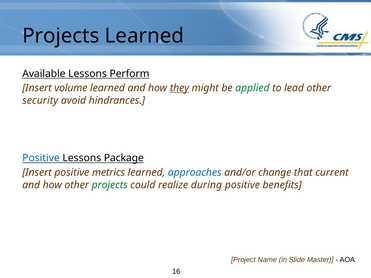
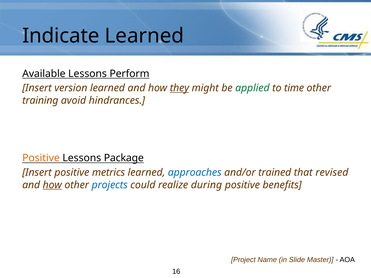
Projects: Projects -> Indicate (61, 36)
volume: volume -> version (71, 88)
lead: lead -> time (294, 88)
security: security -> training (40, 100)
Positive colour: blue -> orange (41, 158)
change: change -> trained (275, 173)
current: current -> revised (332, 173)
how underline: none -> present (52, 185)
projects colour: green -> blue (110, 185)
